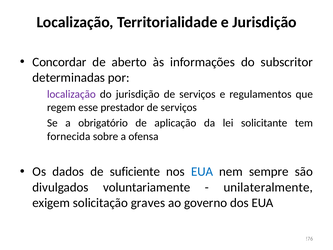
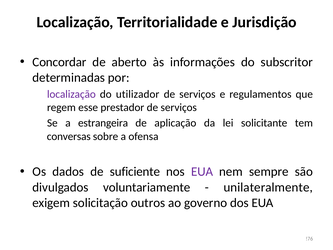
do jurisdição: jurisdição -> utilizador (138, 94)
obrigatório: obrigatório -> estrangeira (103, 123)
fornecida: fornecida -> conversas (69, 136)
EUA colour: blue -> purple (202, 172)
graves: graves -> outros (148, 203)
